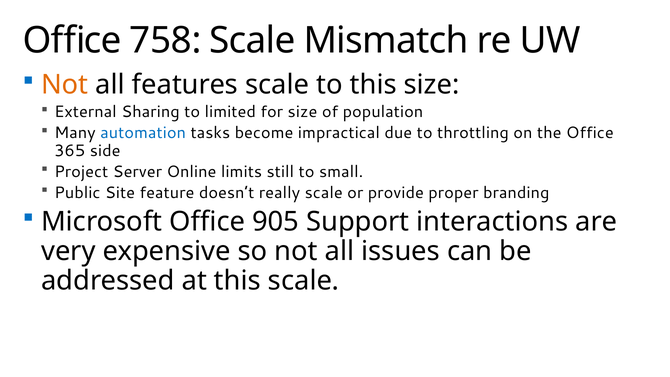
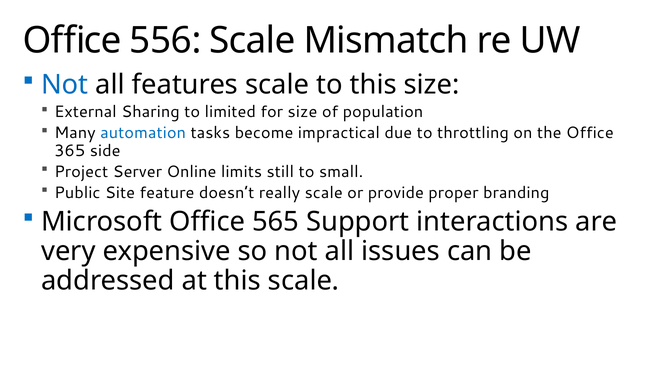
758: 758 -> 556 (165, 41)
Not colour: orange -> blue (65, 85)
905: 905 -> 565 (276, 222)
